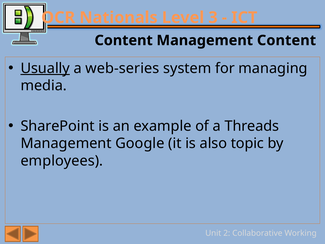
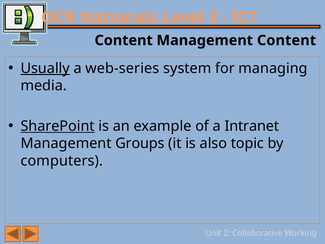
SharePoint underline: none -> present (58, 126)
Threads: Threads -> Intranet (252, 126)
Google: Google -> Groups (140, 143)
employees: employees -> computers (62, 161)
